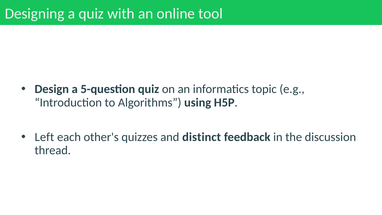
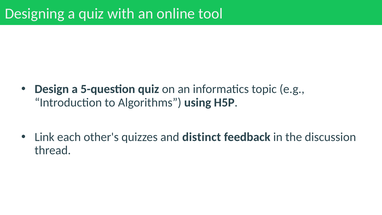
Left: Left -> Link (45, 137)
